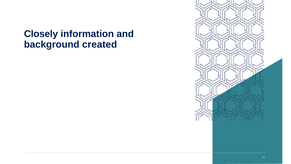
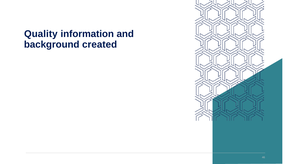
Closely: Closely -> Quality (41, 34)
